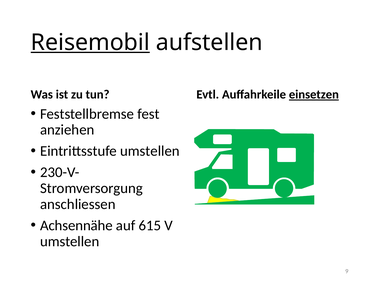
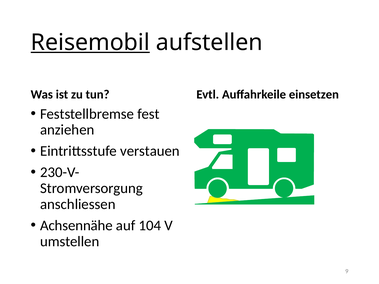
einsetzen underline: present -> none (314, 95)
Eintrittsstufe umstellen: umstellen -> verstauen (150, 151)
615: 615 -> 104 (150, 226)
